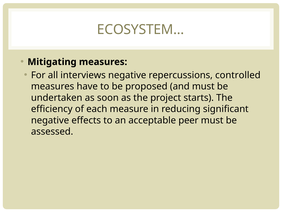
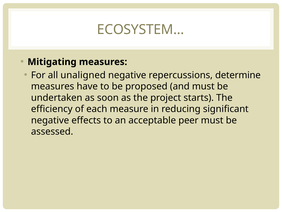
interviews: interviews -> unaligned (83, 75)
controlled: controlled -> determine (238, 75)
